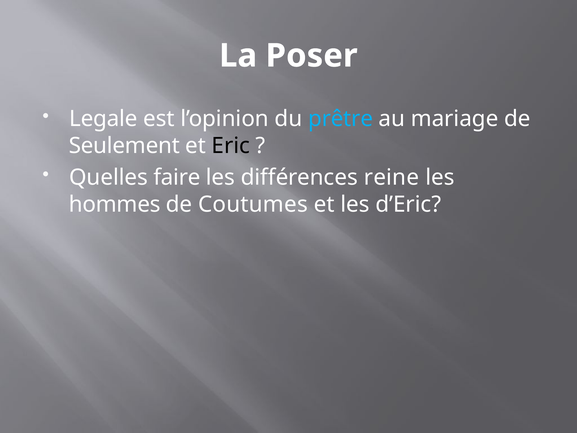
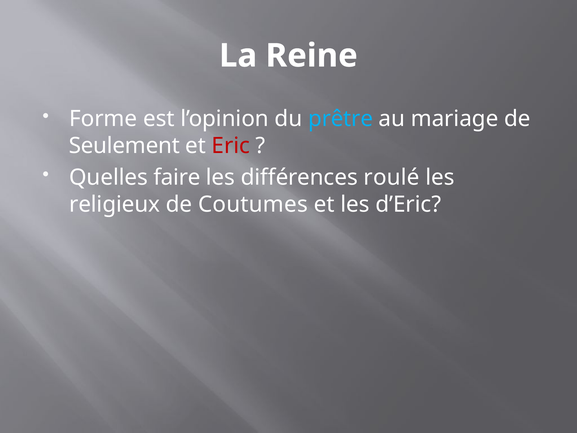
Poser: Poser -> Reine (312, 56)
Legale: Legale -> Forme (103, 119)
Eric colour: black -> red (231, 146)
reine: reine -> roulé (392, 177)
hommes: hommes -> religieux (115, 204)
